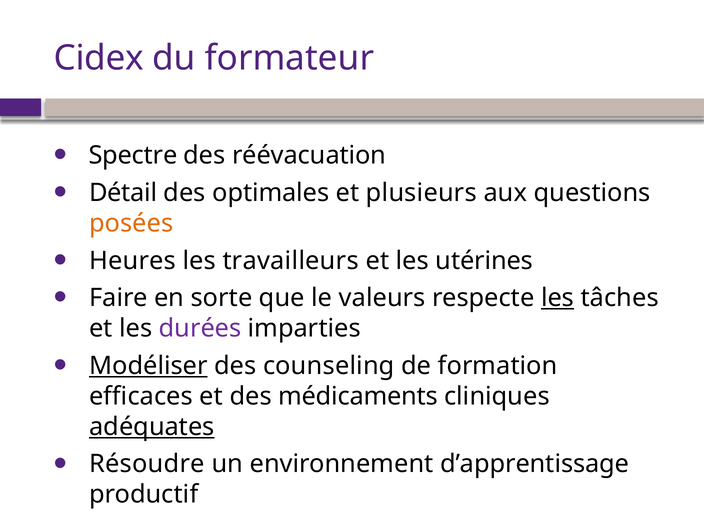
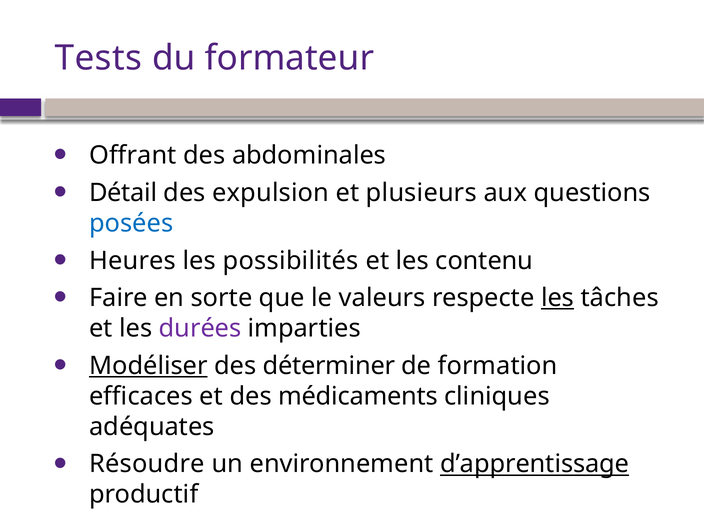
Cidex: Cidex -> Tests (98, 58)
Spectre: Spectre -> Offrant (133, 155)
réévacuation: réévacuation -> abdominales (309, 155)
optimales: optimales -> expulsion (271, 193)
posées colour: orange -> blue (131, 223)
travailleurs: travailleurs -> possibilités (291, 261)
utérines: utérines -> contenu (484, 261)
counseling: counseling -> déterminer (329, 366)
adéquates underline: present -> none (152, 427)
d’apprentissage underline: none -> present (535, 464)
